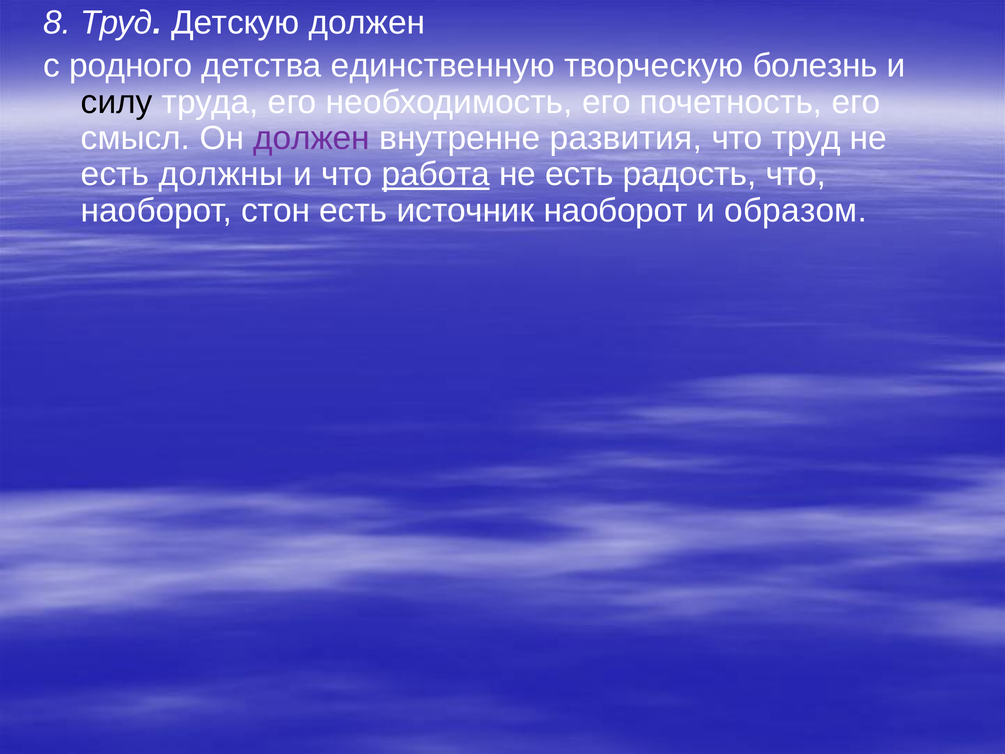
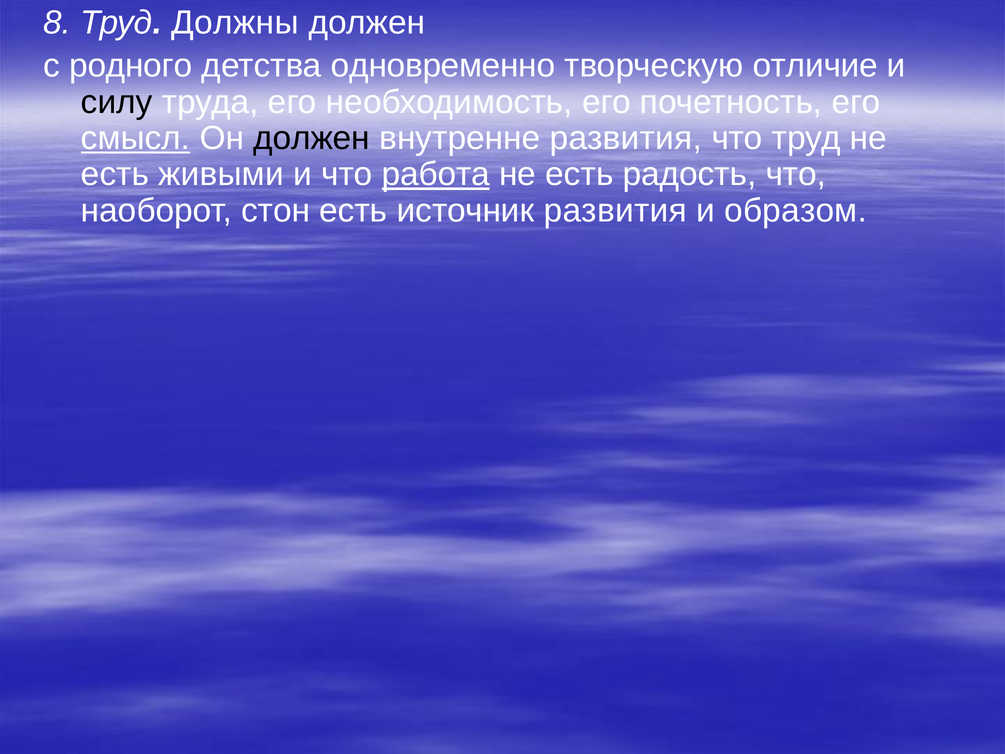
Детскую: Детскую -> Должны (235, 23)
единственную: единственную -> одновременно (443, 66)
болезнь: болезнь -> отличие (815, 66)
смысл underline: none -> present (136, 138)
должен colour: purple -> black (312, 138)
должны: должны -> живыми (221, 174)
источник наоборот: наоборот -> развития (615, 210)
